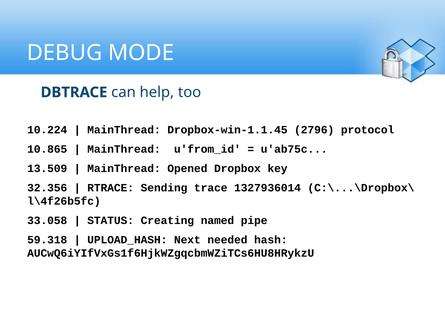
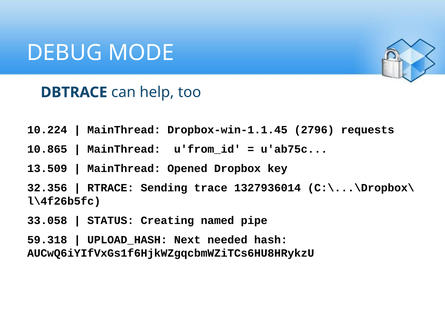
protocol: protocol -> requests (368, 130)
